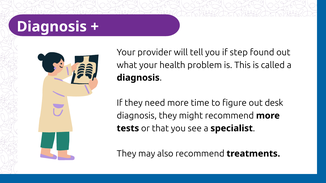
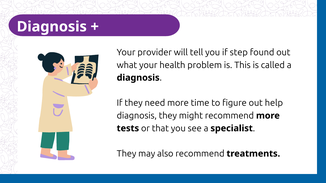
desk: desk -> help (274, 103)
